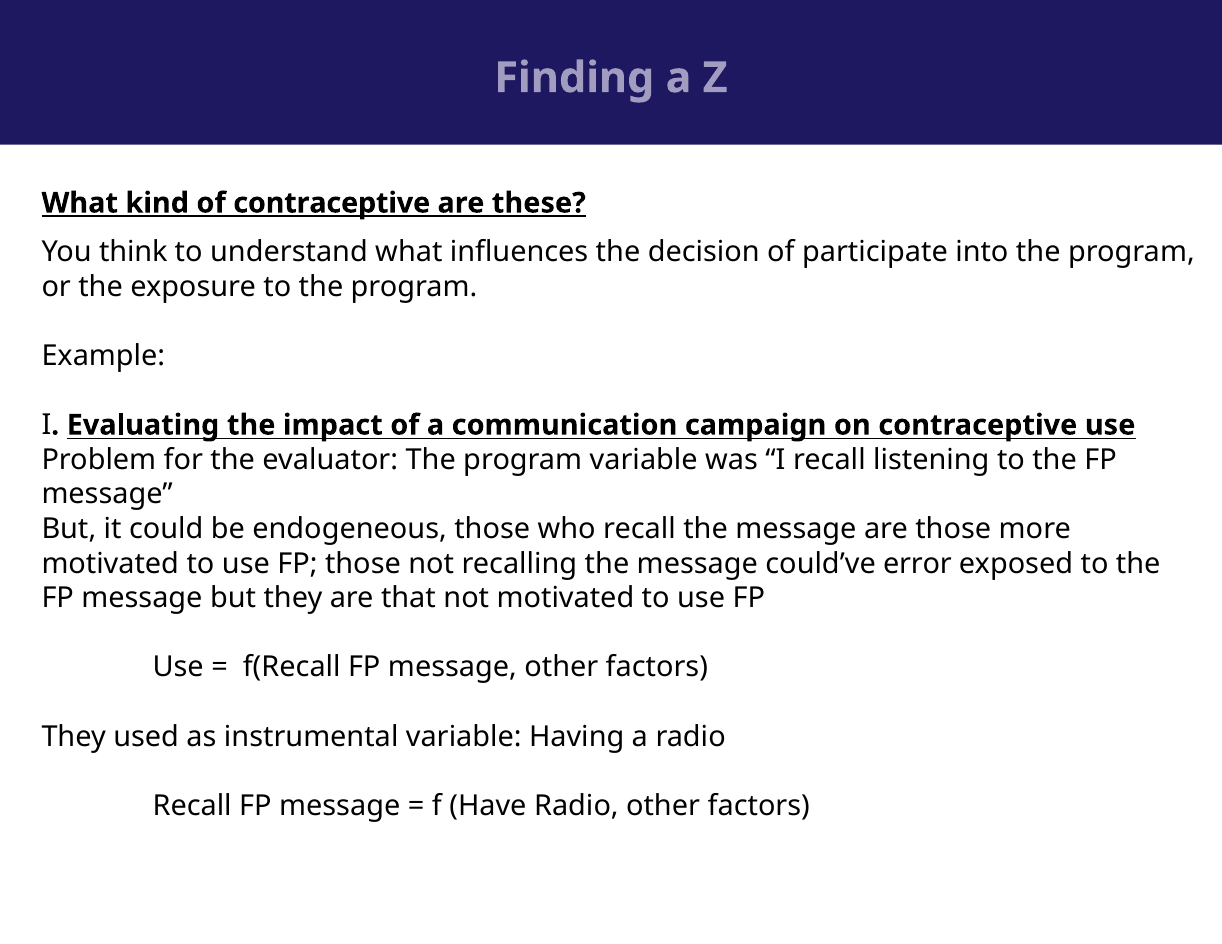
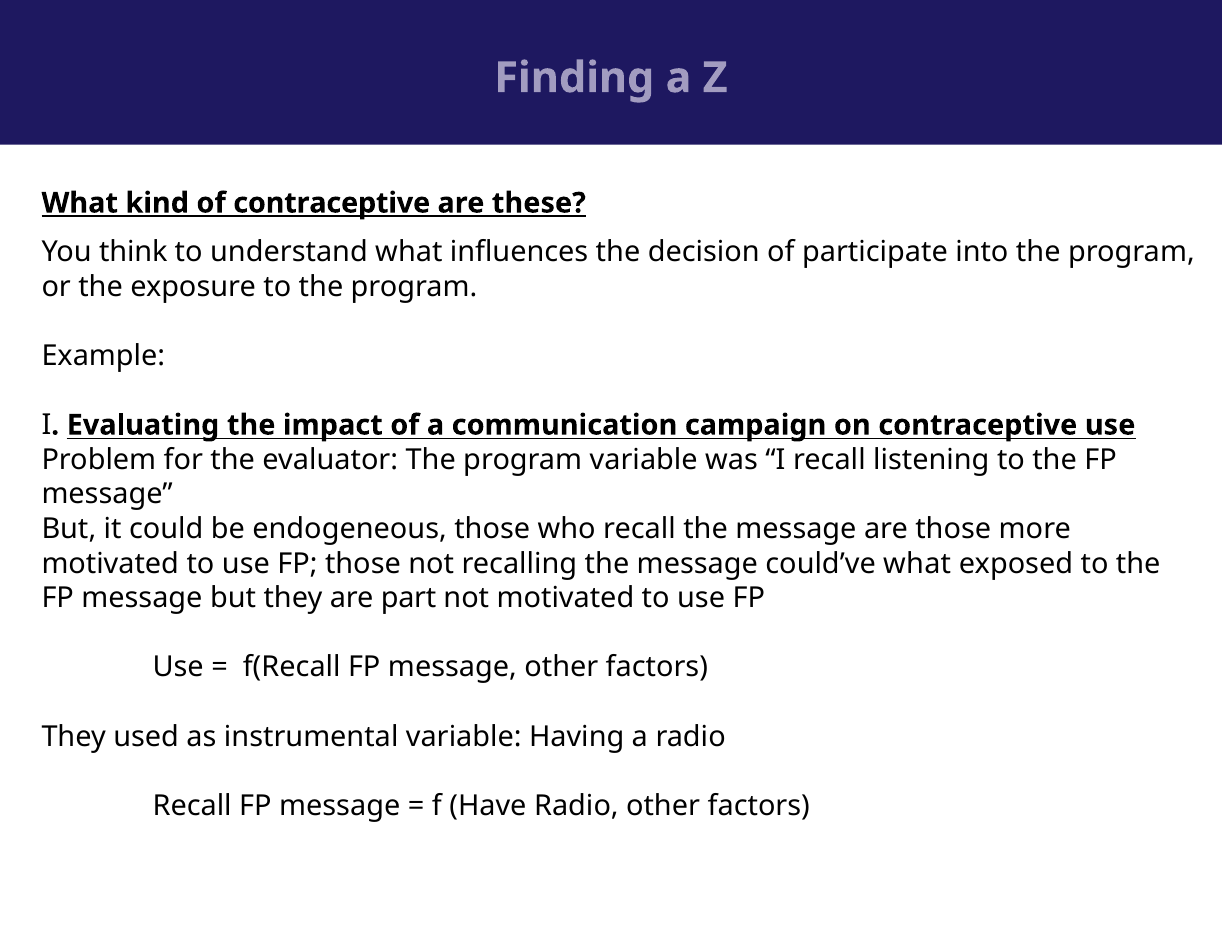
could’ve error: error -> what (917, 564)
that: that -> part (409, 598)
